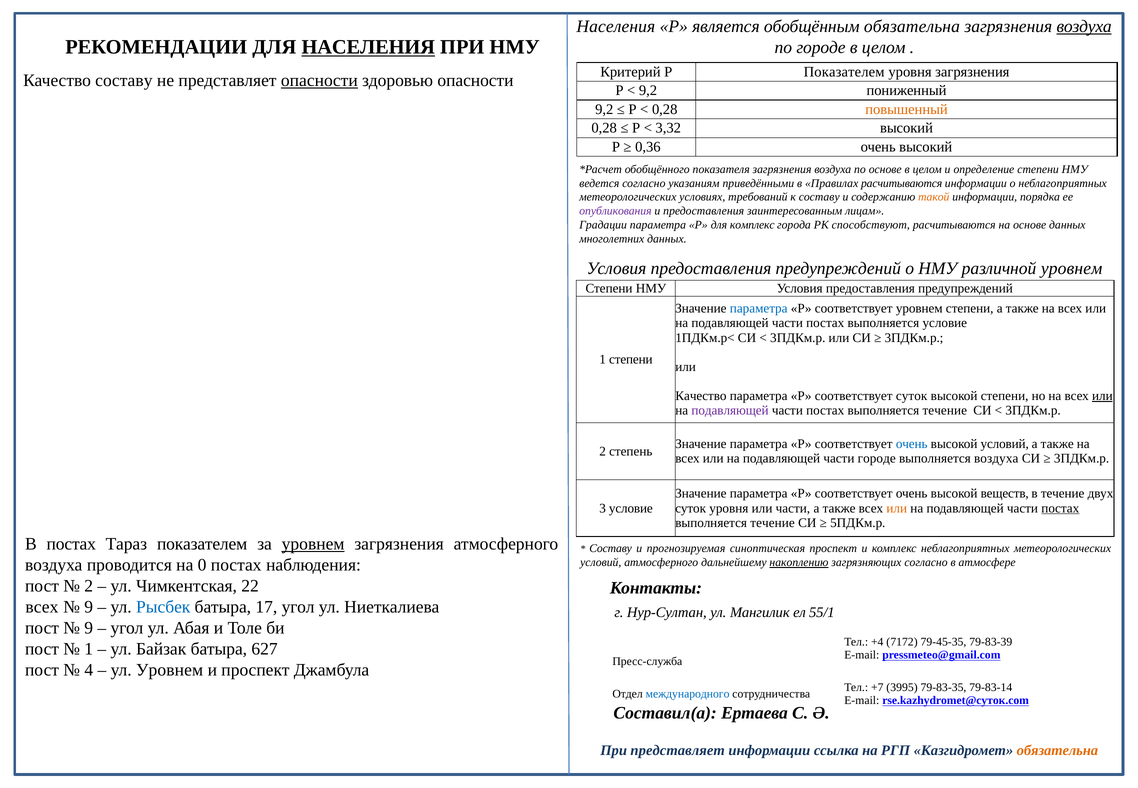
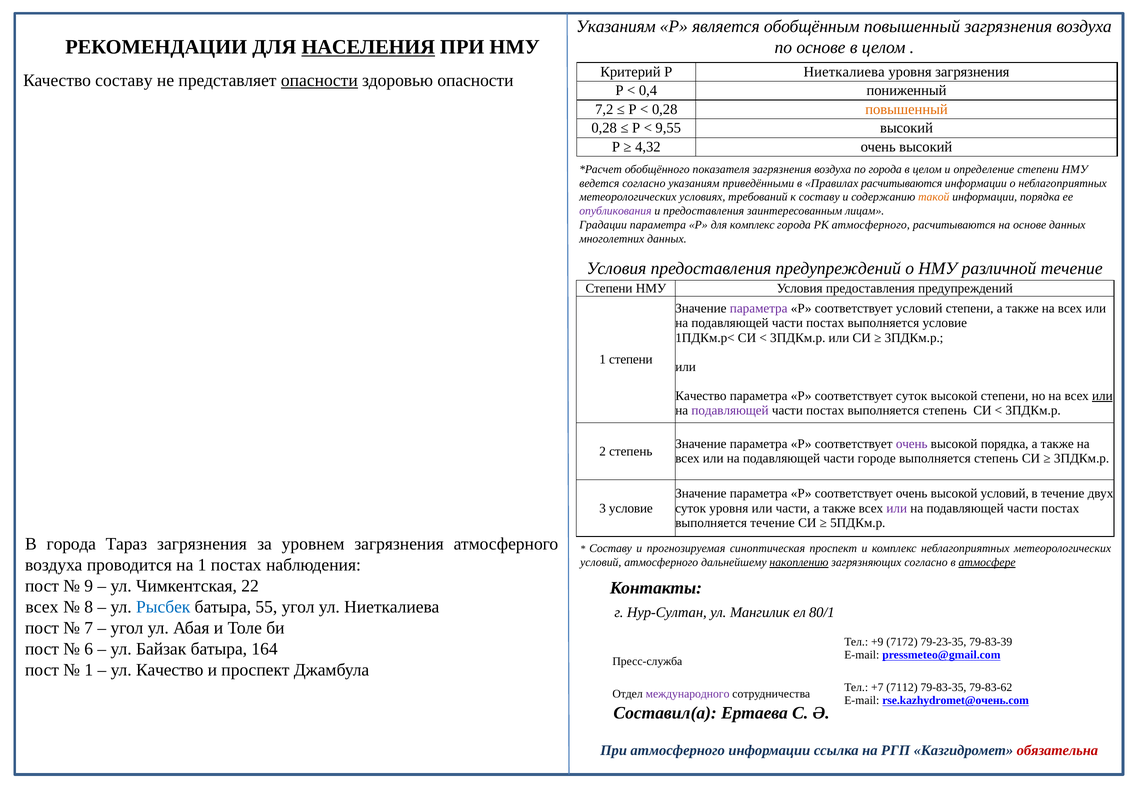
Населения: Населения -> Указаниям (616, 26)
обобщённым обязательна: обязательна -> повышенный (912, 26)
воздуха underline: present -> none (1084, 26)
по городе: городе -> основе (821, 47)
Р Показателем: Показателем -> Ниеткалиева (844, 72)
9,2: 9,2 -> 0,4 (648, 91)
9,2: 9,2 -> 7,2 (604, 109)
3,32: 3,32 -> 9,55 (668, 128)
0,36: 0,36 -> 4,32 (648, 147)
по основе: основе -> города (885, 169)
РК способствуют: способствуют -> атмосферного (871, 225)
различной уровнем: уровнем -> течение (1072, 268)
параметра colour: blue -> purple (759, 309)
соответствует уровнем: уровнем -> условий (919, 309)
течение: течение -> степень (945, 410)
очень colour: blue -> purple (912, 444)
высокой условий: условий -> порядка (1005, 444)
воздуха: воздуха -> степень (996, 458)
высокой веществ: веществ -> условий (1005, 494)
или colour: orange -> purple (897, 508)
постах underline: present -> none (1060, 508)
В постах: постах -> города (71, 544)
Тараз показателем: показателем -> загрязнения (202, 544)
уровнем underline: present -> none (313, 544)
на 0: 0 -> 1 (202, 565)
атмосфере underline: none -> present (987, 562)
2: 2 -> 9 (89, 586)
9: 9 -> 8 (89, 607)
17: 17 -> 55 (266, 607)
55/1: 55/1 -> 80/1 (822, 612)
9: 9 -> 7 (89, 628)
+4: +4 -> +9 (877, 642)
79-45-35: 79-45-35 -> 79-23-35 (943, 642)
1: 1 -> 6 (89, 649)
627: 627 -> 164 (265, 649)
4: 4 -> 1 (89, 670)
ул Уровнем: Уровнем -> Качество (170, 670)
3995: 3995 -> 7112 (902, 687)
79-83-14: 79-83-14 -> 79-83-62 (991, 687)
международного colour: blue -> purple (688, 694)
rse.kazhydromet@суток.com: rse.kazhydromet@суток.com -> rse.kazhydromet@очень.com (956, 700)
При представляет: представляет -> атмосферного (678, 750)
обязательна colour: orange -> red (1057, 750)
